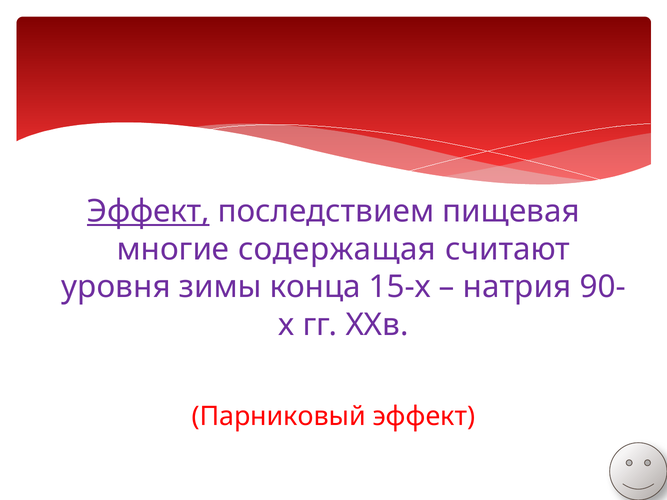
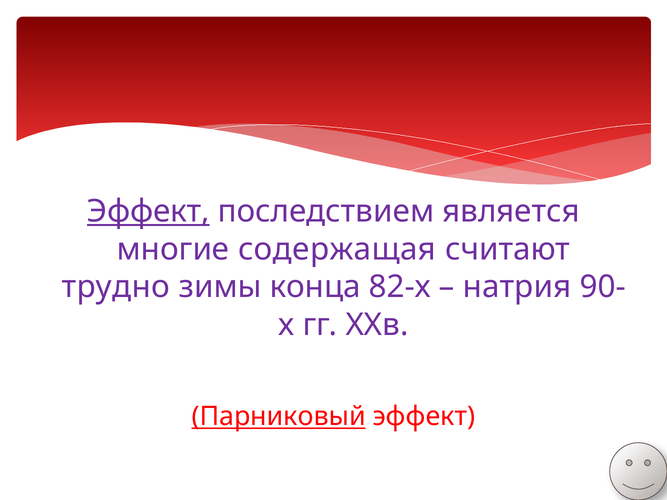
пищевая: пищевая -> является (511, 212)
уровня: уровня -> трудно (116, 287)
15-х: 15-х -> 82-х (400, 287)
Парниковый underline: none -> present (279, 417)
